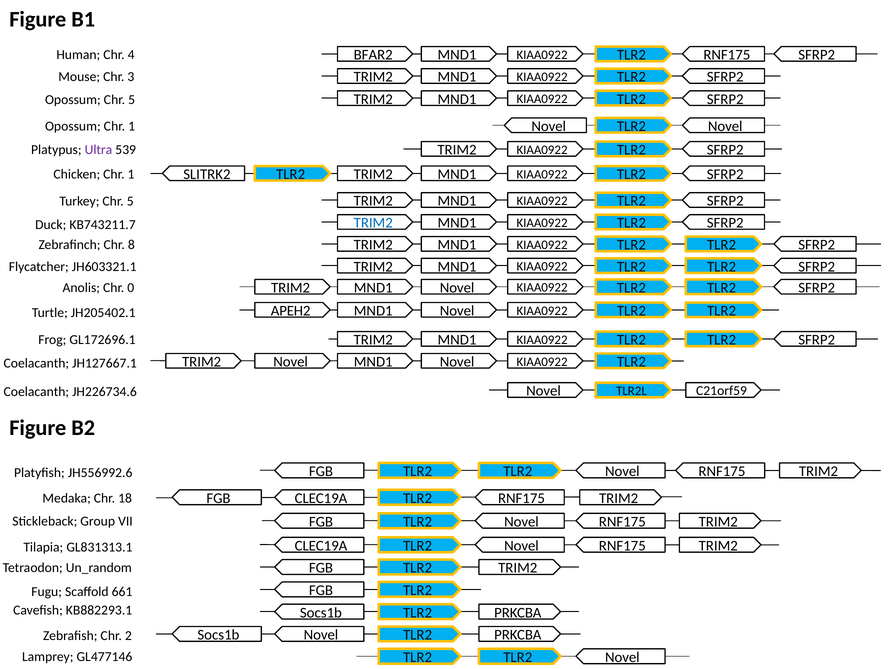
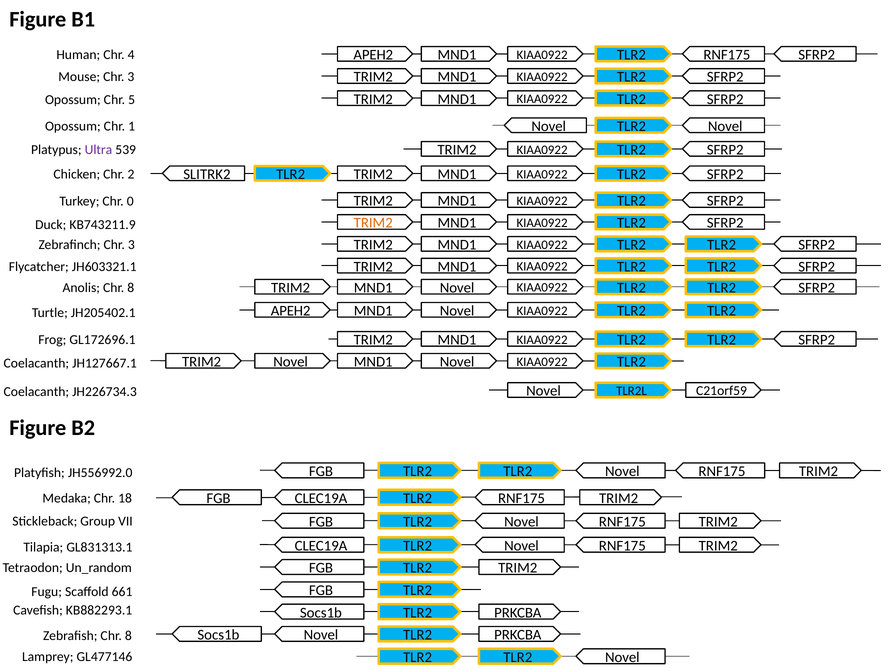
BFAR2: BFAR2 -> APEH2 (373, 55)
Chicken Chr 1: 1 -> 2 (131, 174)
Turkey Chr 5: 5 -> 0 (130, 201)
TRIM2 colour: blue -> orange (373, 223)
KB743211.7: KB743211.7 -> KB743211.9 (103, 225)
Zebrafinch Chr 8: 8 -> 3 (131, 245)
Anolis Chr 0: 0 -> 8 (131, 287)
JH226734.6: JH226734.6 -> JH226734.3 (104, 391)
JH556992.6: JH556992.6 -> JH556992.0 (100, 472)
Zebrafish Chr 2: 2 -> 8 (128, 635)
